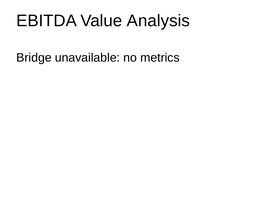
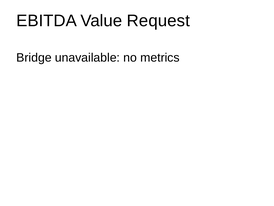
Analysis: Analysis -> Request (158, 21)
